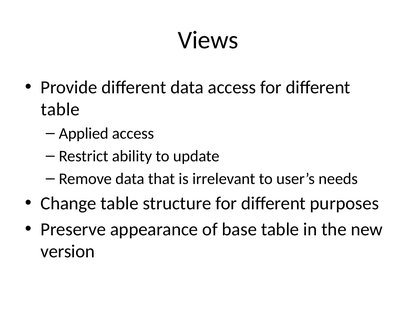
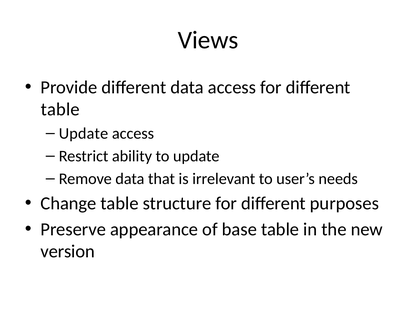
Applied: Applied -> Update (83, 133)
